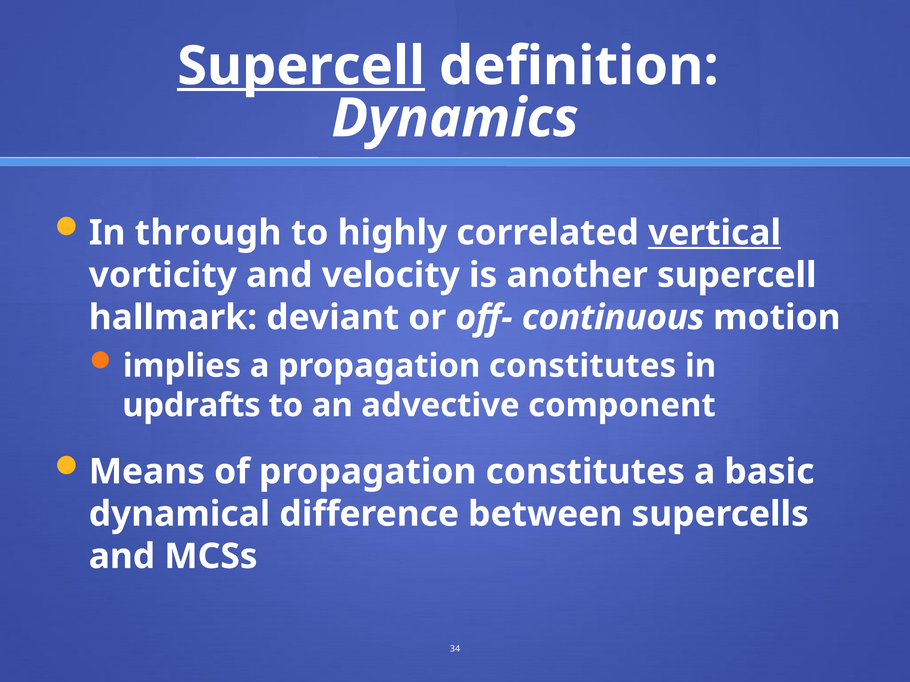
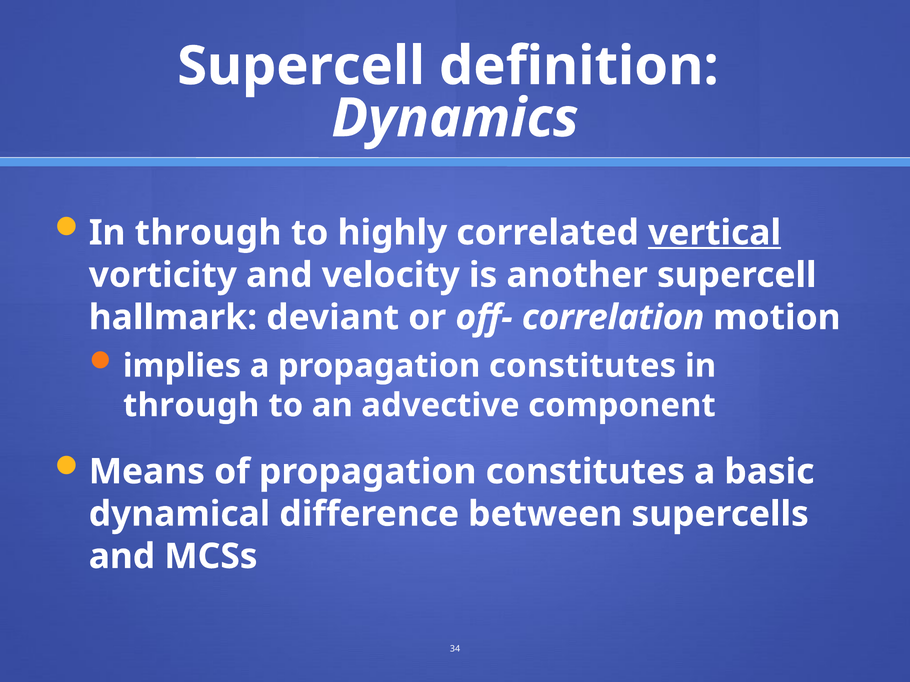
Supercell underline: present -> none (301, 66)
continuous: continuous -> correlation (613, 318)
updrafts: updrafts -> through (191, 406)
